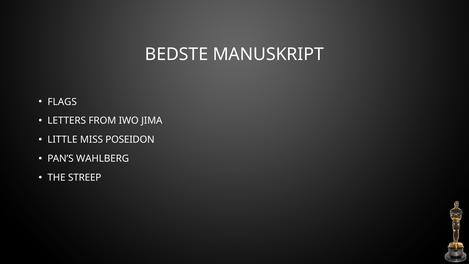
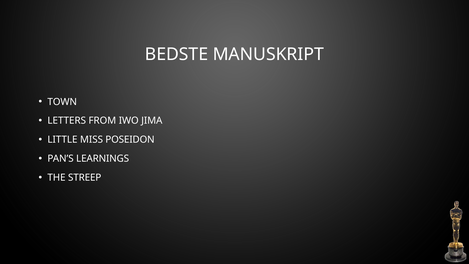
FLAGS: FLAGS -> TOWN (62, 102)
WAHLBERG: WAHLBERG -> LEARNINGS (103, 159)
